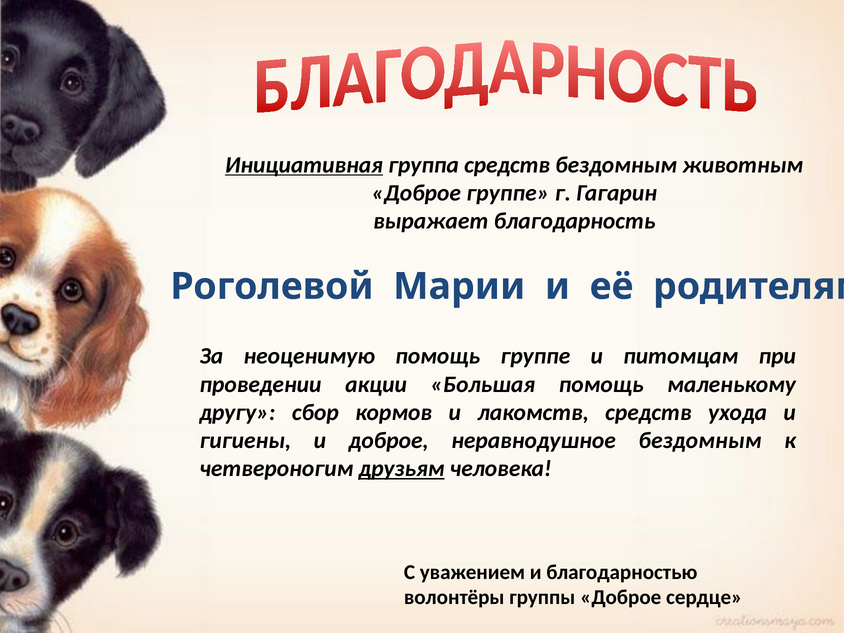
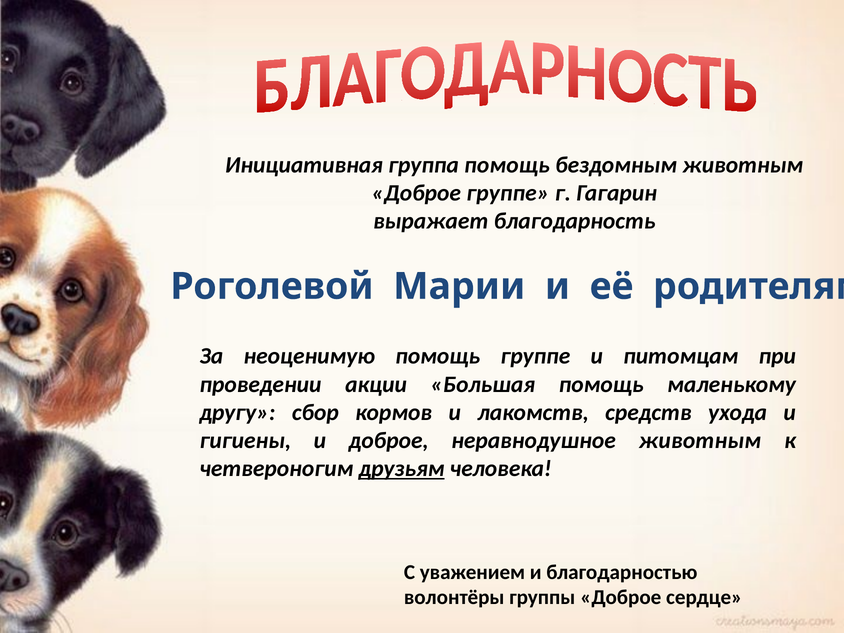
Инициативная underline: present -> none (304, 165)
группа средств: средств -> помощь (507, 165)
неравнодушное бездомным: бездомным -> животным (700, 441)
